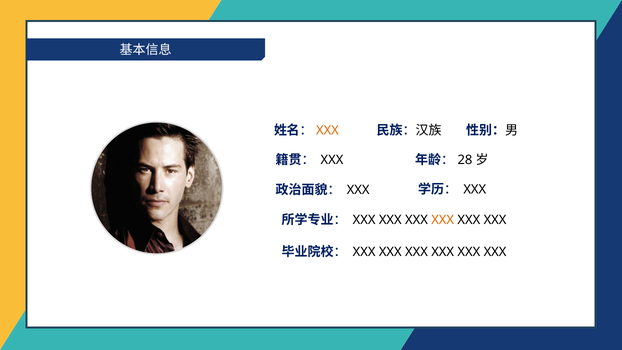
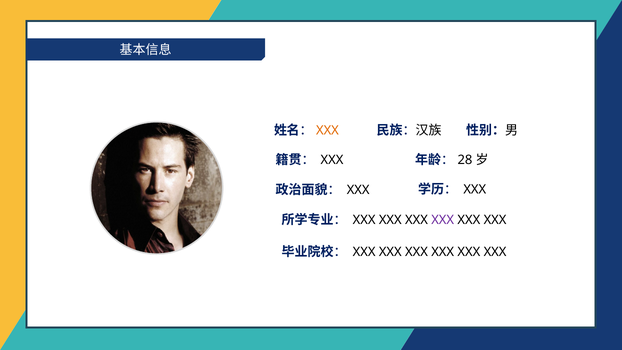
XXX colour: orange -> purple (443, 220)
